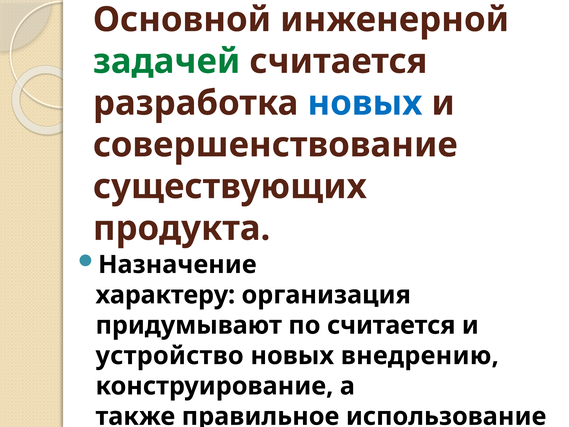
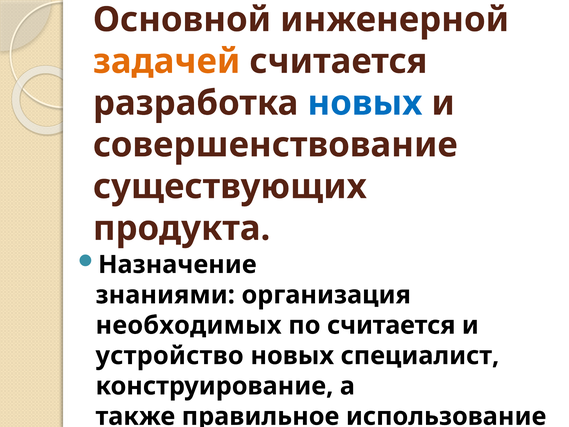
задачей colour: green -> orange (167, 61)
характеру: характеру -> знаниями (165, 295)
придумывают: придумывают -> необходимых (189, 325)
внедрению: внедрению -> специалист (420, 356)
